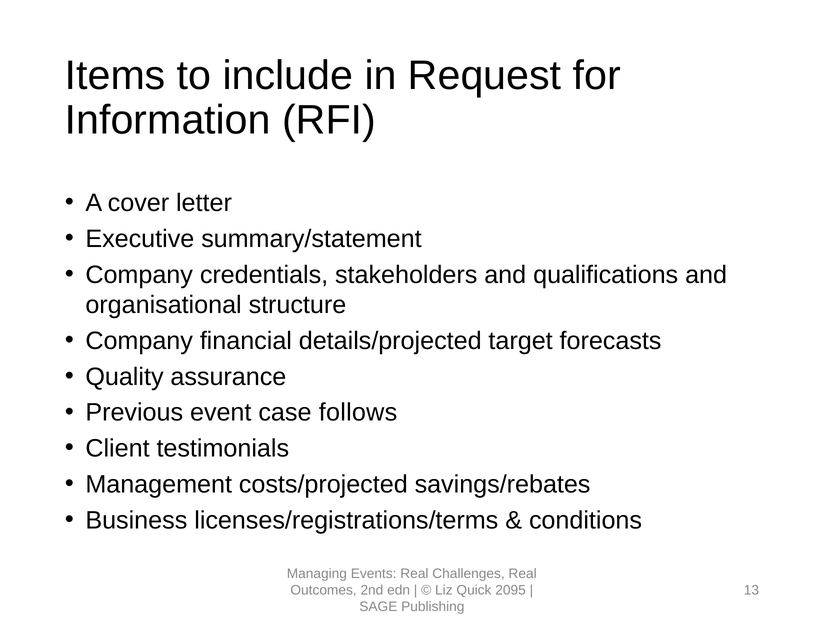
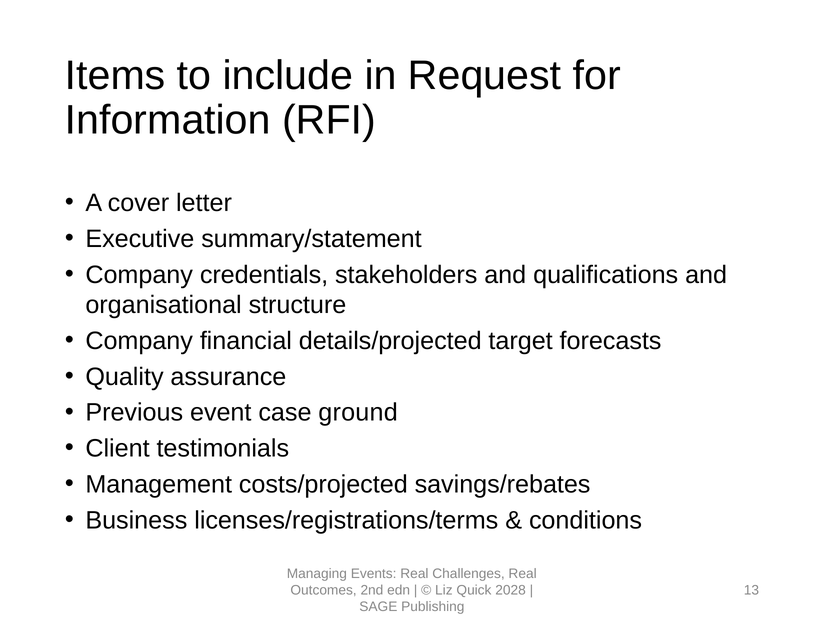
follows: follows -> ground (358, 413)
2095: 2095 -> 2028 (511, 590)
